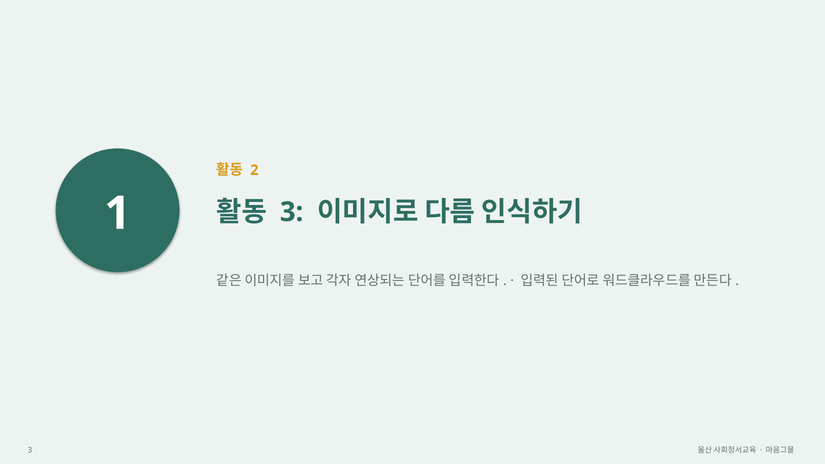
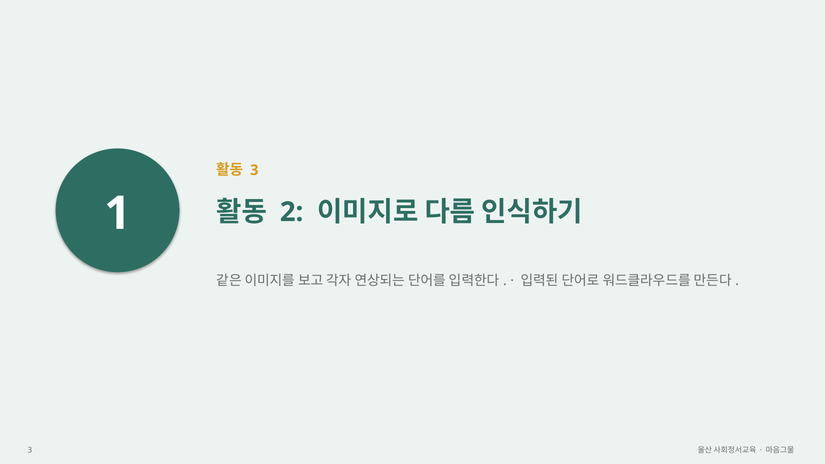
2: 2 -> 3 (254, 170)
3: 3 -> 2 (292, 212)
